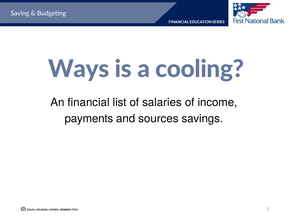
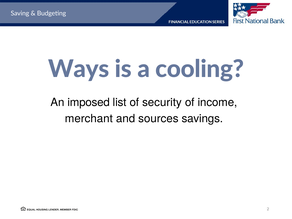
financial: financial -> imposed (89, 102)
salaries: salaries -> security (162, 102)
payments: payments -> merchant (89, 119)
